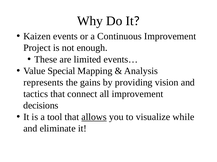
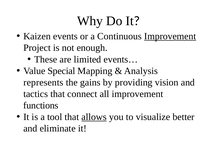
Improvement underline: none -> present (170, 36)
decisions: decisions -> functions (41, 106)
while: while -> better (184, 117)
